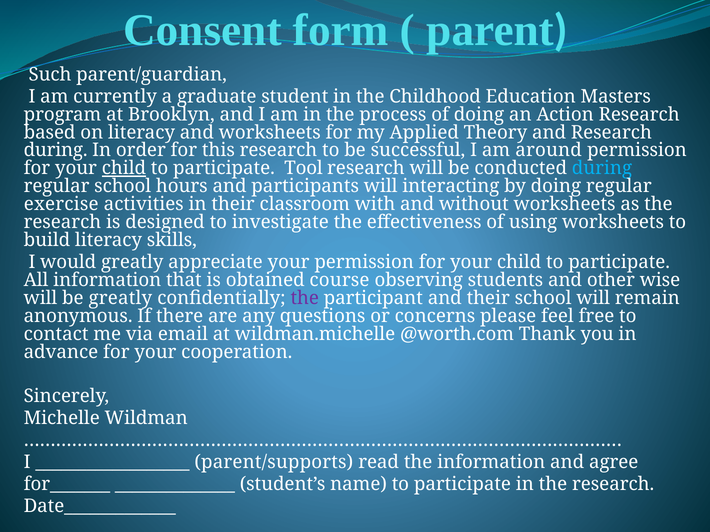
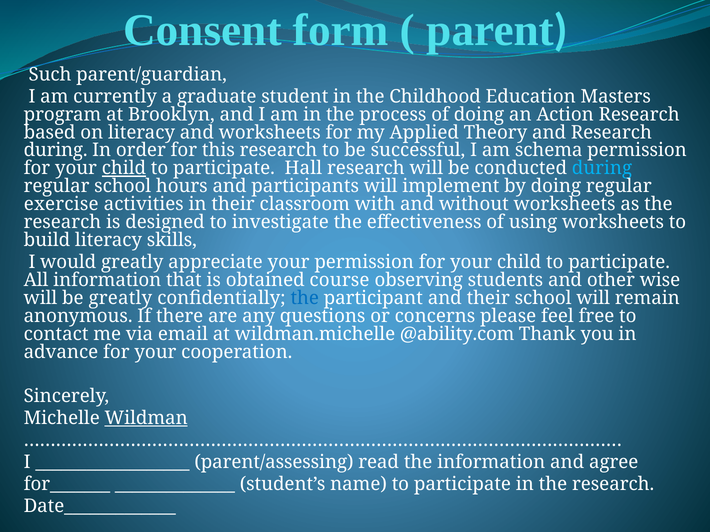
around: around -> schema (549, 150)
Tool: Tool -> Hall (303, 168)
interacting: interacting -> implement (451, 186)
the colour: purple -> blue (305, 298)
@worth.com: @worth.com -> @ability.com (457, 334)
Wildman underline: none -> present (146, 418)
parent/supports: parent/supports -> parent/assessing (274, 463)
